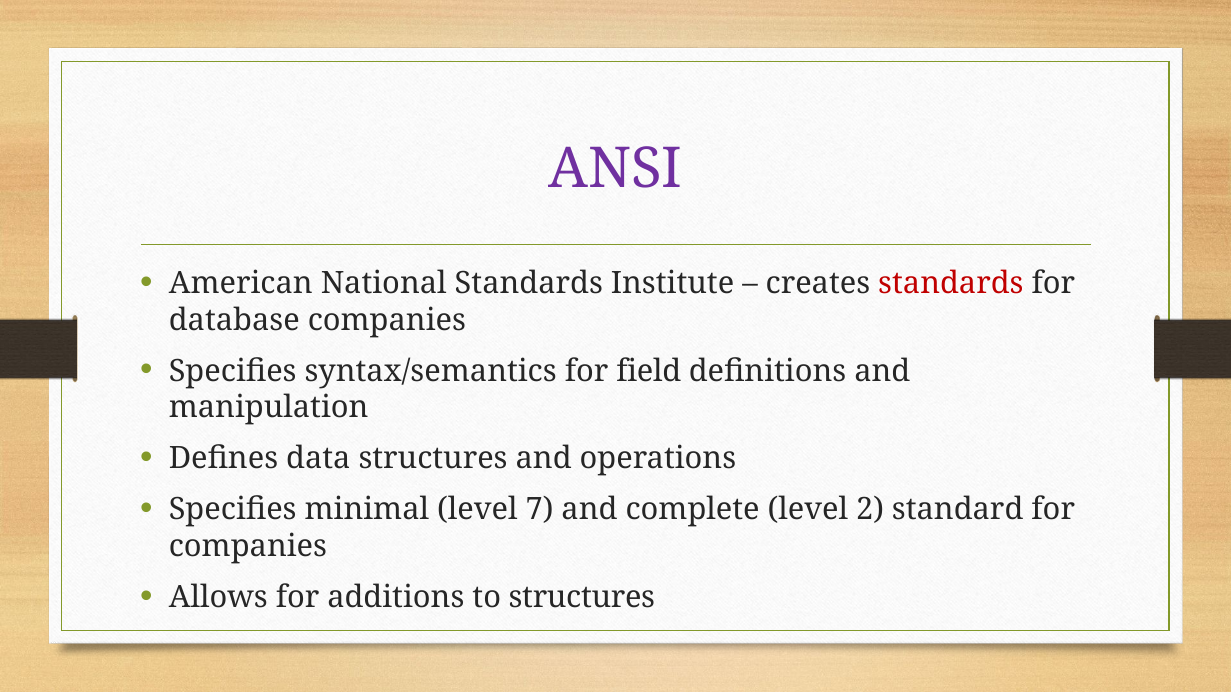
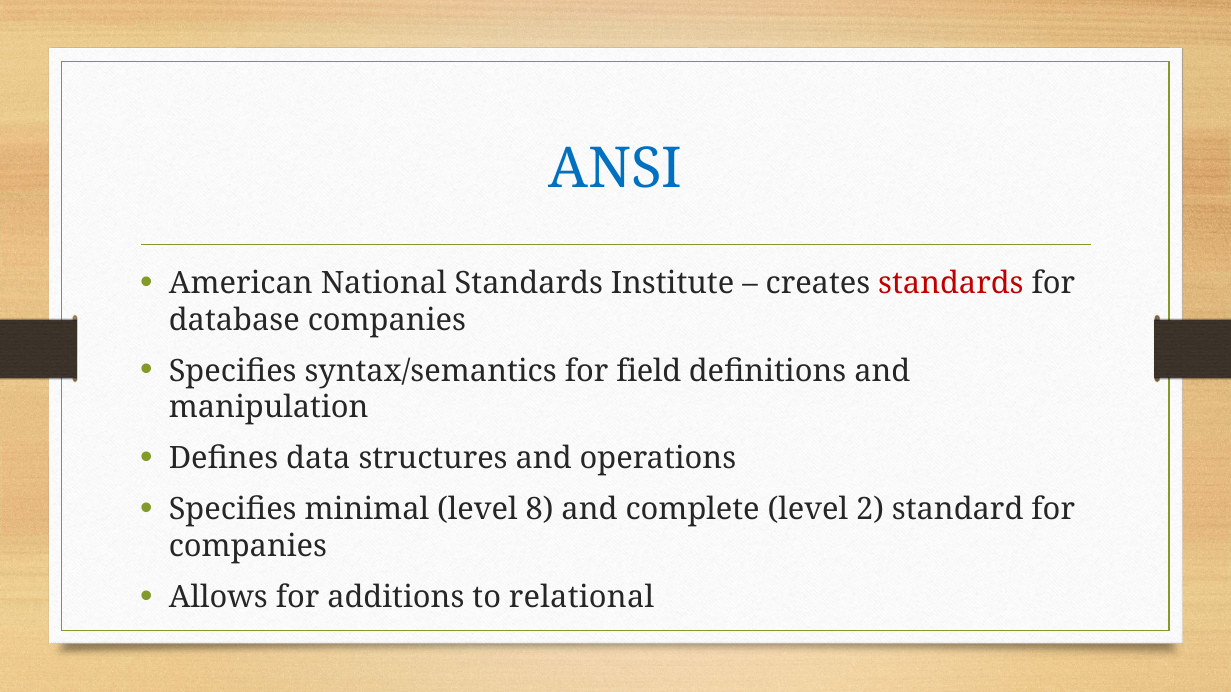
ANSI colour: purple -> blue (615, 169)
7: 7 -> 8 (539, 510)
to structures: structures -> relational (582, 597)
